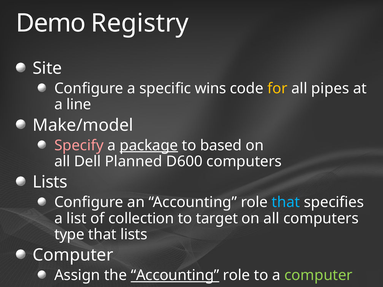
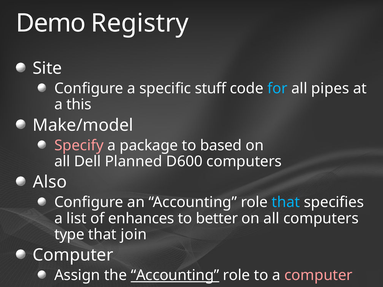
wins: wins -> stuff (211, 89)
for colour: yellow -> light blue (277, 89)
line: line -> this (79, 105)
package underline: present -> none (149, 145)
Lists: Lists -> Also (50, 182)
collection: collection -> enhances (141, 219)
target: target -> better (217, 219)
that lists: lists -> join (134, 235)
computer colour: light green -> pink (318, 276)
